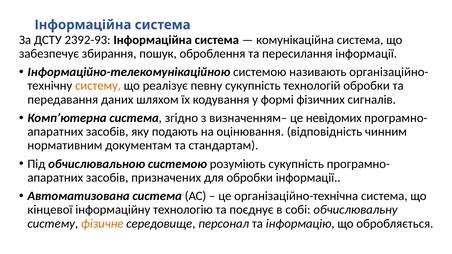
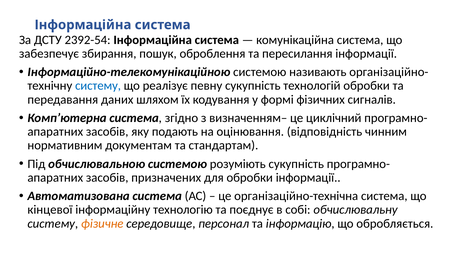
2392-93: 2392-93 -> 2392-54 (88, 40)
систему colour: orange -> blue (98, 86)
невідомих: невідомих -> циклічний (334, 118)
